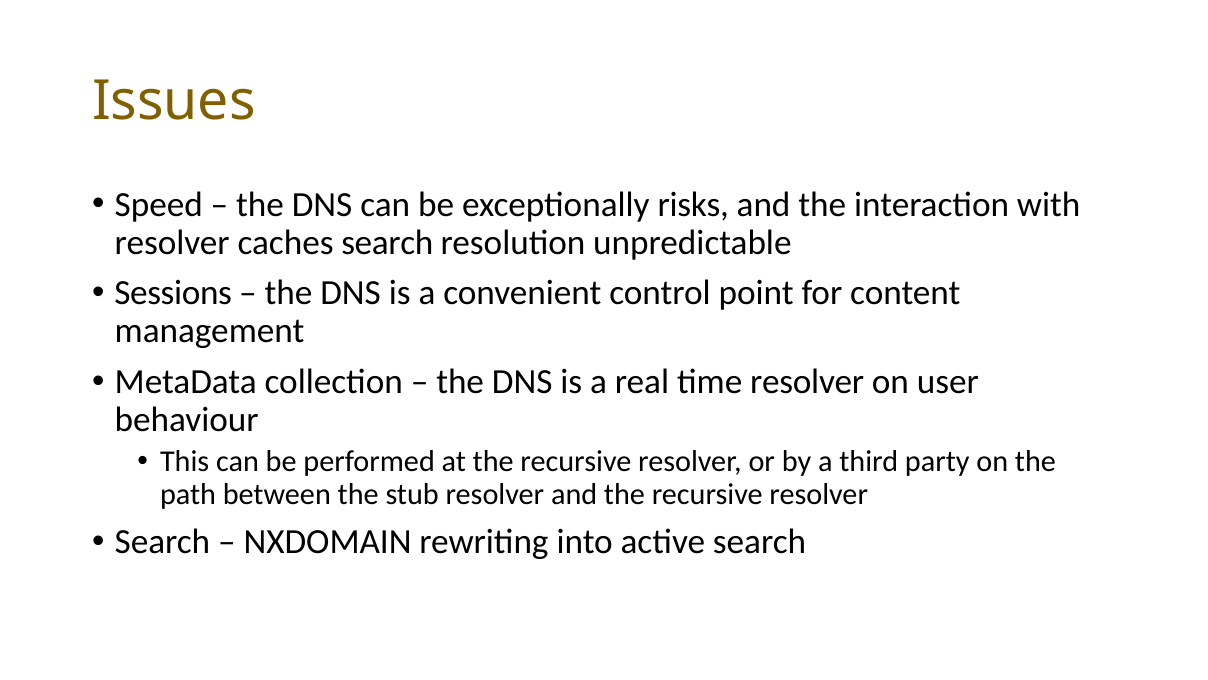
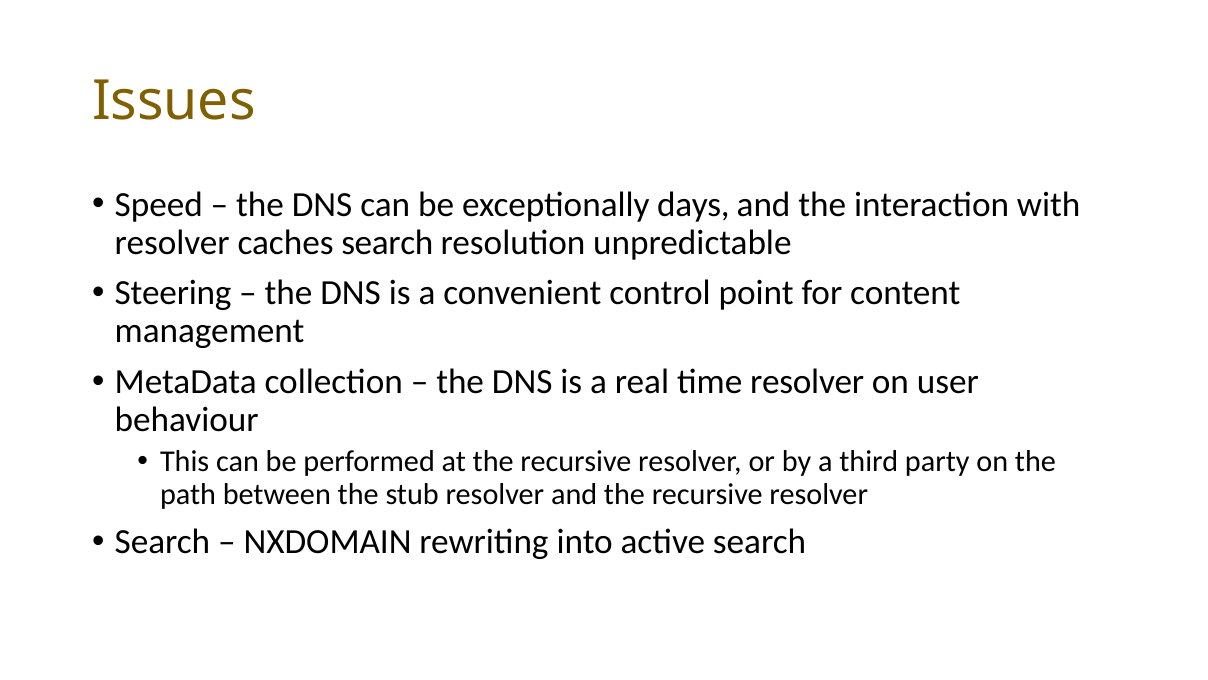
risks: risks -> days (693, 204)
Sessions: Sessions -> Steering (173, 293)
